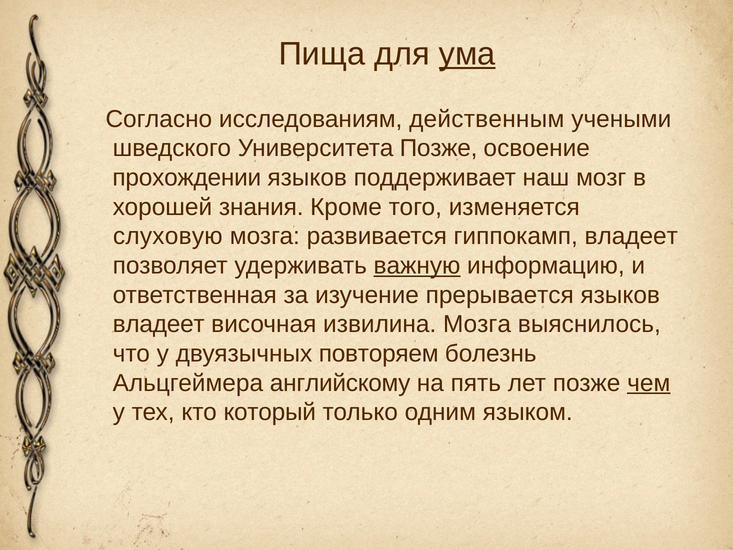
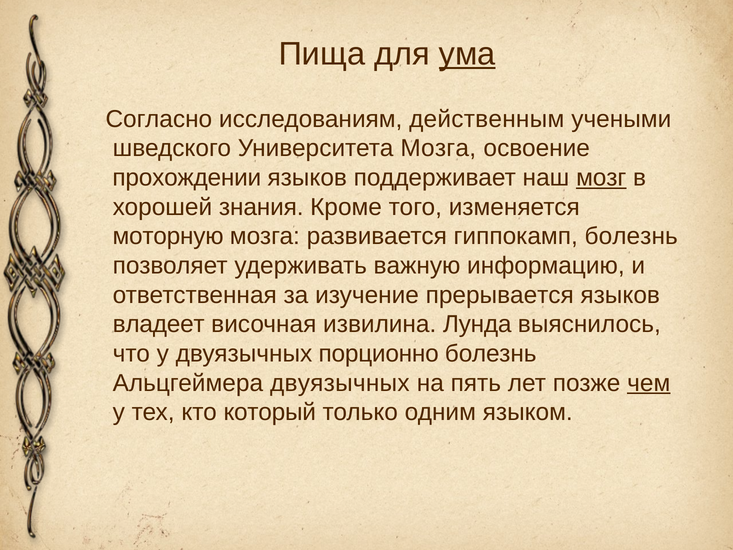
Университета Позже: Позже -> Мозга (438, 148)
мозг underline: none -> present (601, 178)
слуховую: слуховую -> моторную (168, 236)
гиппокамп владеет: владеет -> болезнь (631, 236)
важную underline: present -> none (417, 266)
извилина Мозга: Мозга -> Лунда (477, 324)
повторяем: повторяем -> порционно (379, 353)
Альцгеймера английскому: английскому -> двуязычных (340, 383)
